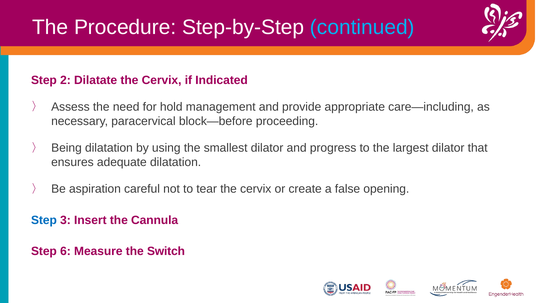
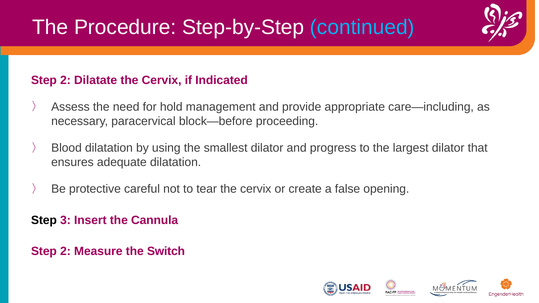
Being: Being -> Blood (66, 148)
aspiration: aspiration -> protective (95, 189)
Step colour: blue -> black (44, 220)
6: 6 -> 2 (65, 252)
